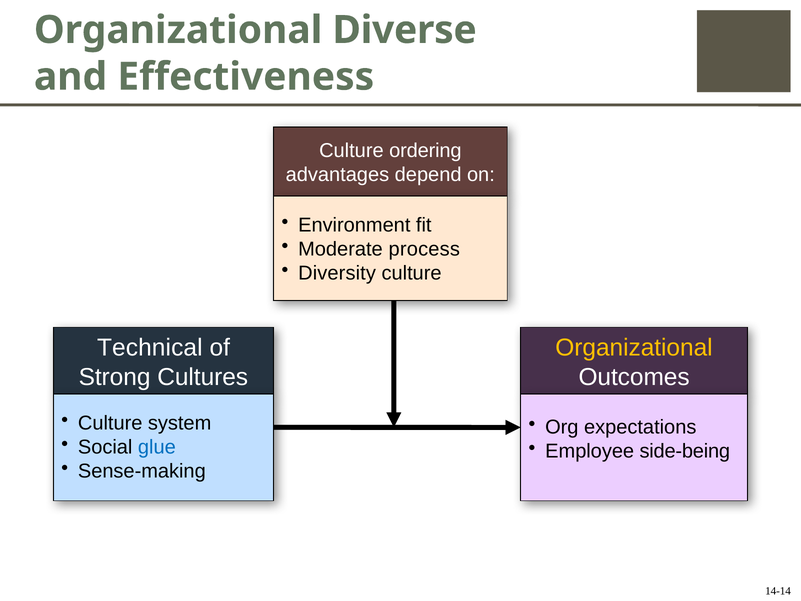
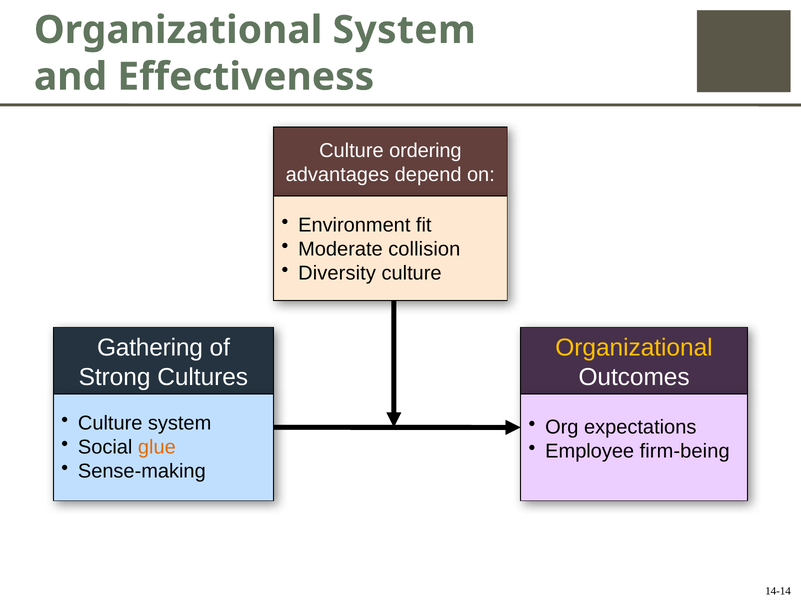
Organizational Diverse: Diverse -> System (404, 30)
process: process -> collision (424, 249)
Technical: Technical -> Gathering (150, 347)
glue colour: blue -> orange (157, 447)
side-being: side-being -> firm-being (685, 451)
